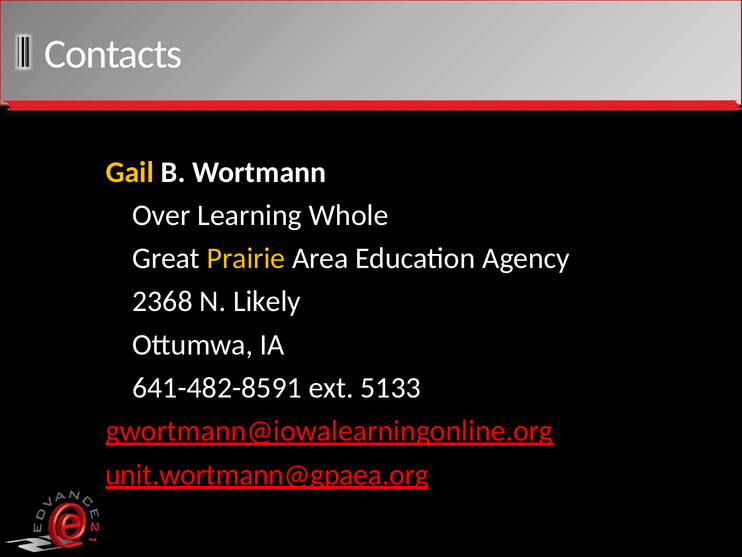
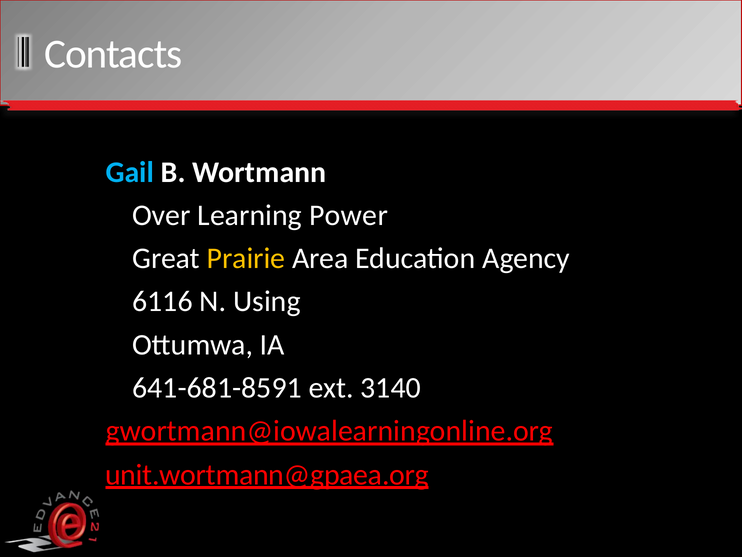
Gail colour: yellow -> light blue (130, 172)
Whole: Whole -> Power (348, 215)
2368: 2368 -> 6116 (162, 301)
Likely: Likely -> Using (267, 301)
641-482-8591: 641-482-8591 -> 641-681-8591 (217, 388)
5133: 5133 -> 3140 (391, 388)
